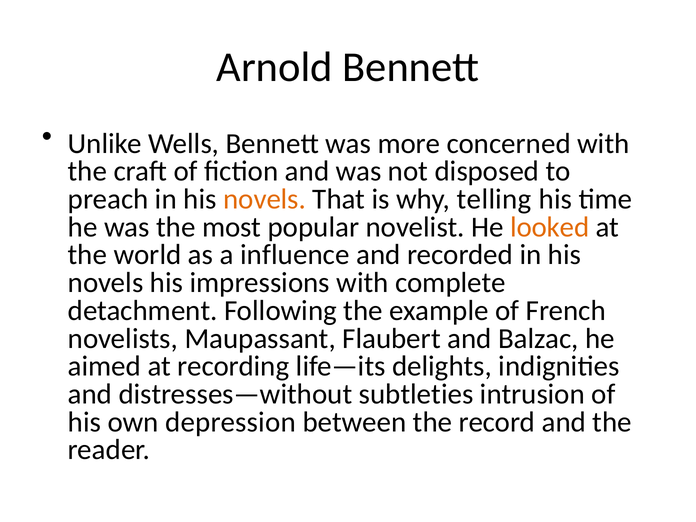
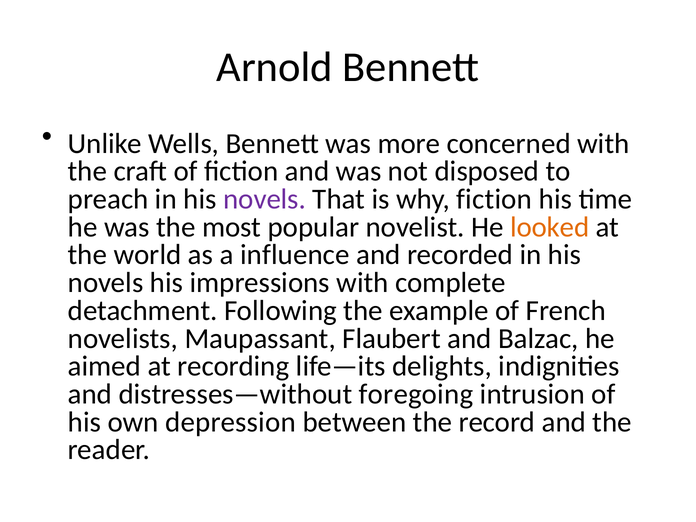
novels colour: orange -> purple (265, 199)
why telling: telling -> fiction (494, 199)
subtleties: subtleties -> foregoing (416, 394)
